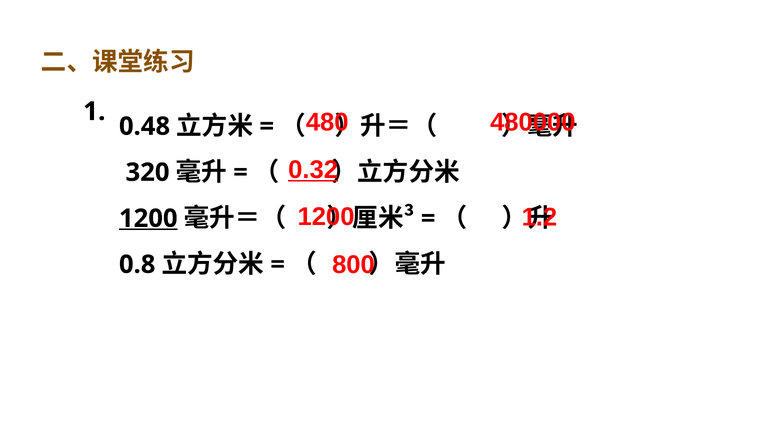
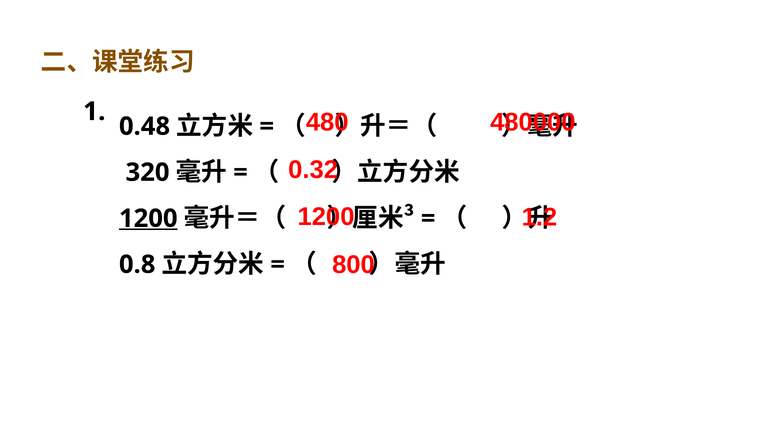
0.32 underline: present -> none (313, 170)
